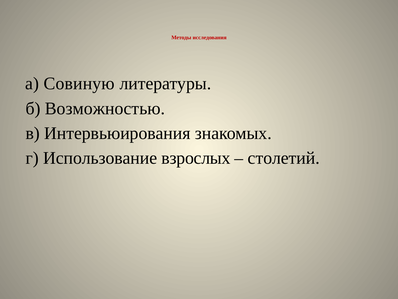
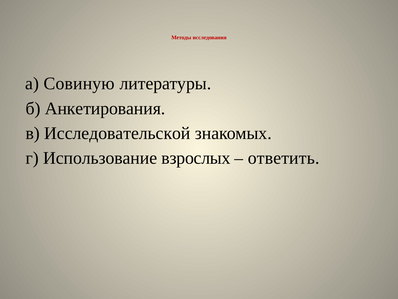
Возможностью: Возможностью -> Анкетирования (105, 108)
Интервьюирования: Интервьюирования -> Исследовательской (117, 133)
столетий: столетий -> ответить (284, 158)
